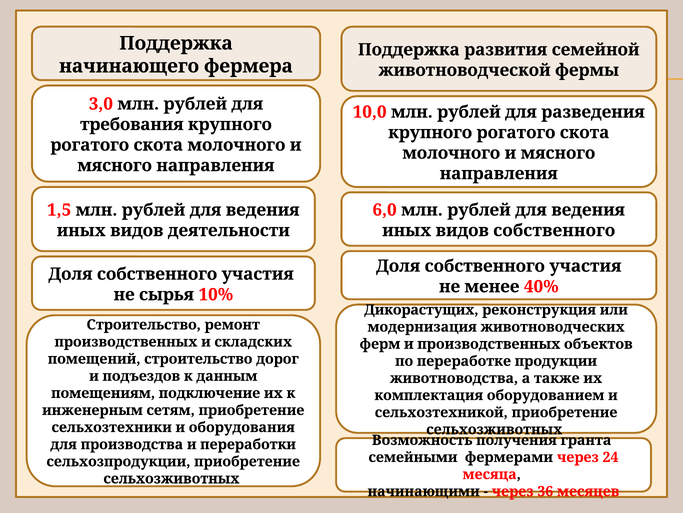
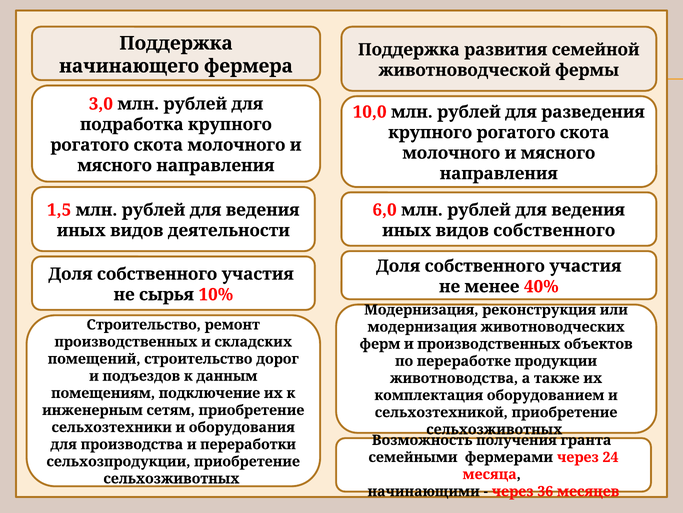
требования: требования -> подработка (132, 124)
Дикорастущих: Дикорастущих -> Модернизация (421, 309)
